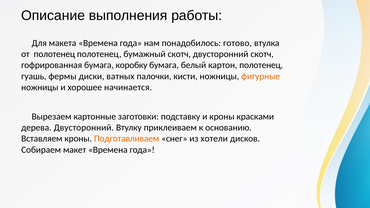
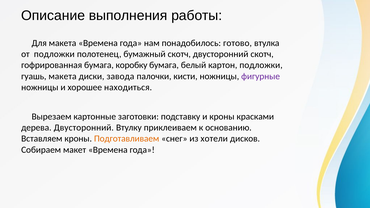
от полотенец: полотенец -> подложки (54, 54)
картон полотенец: полотенец -> подложки (261, 65)
гуашь фермы: фермы -> макета (63, 76)
ватных: ватных -> завода (120, 76)
фигурные colour: orange -> purple (261, 76)
начинается: начинается -> находиться (128, 87)
